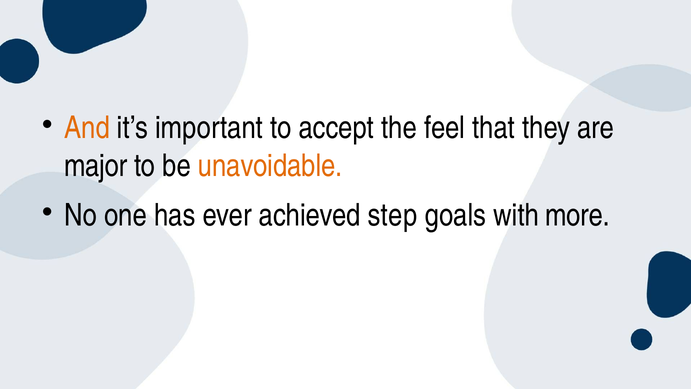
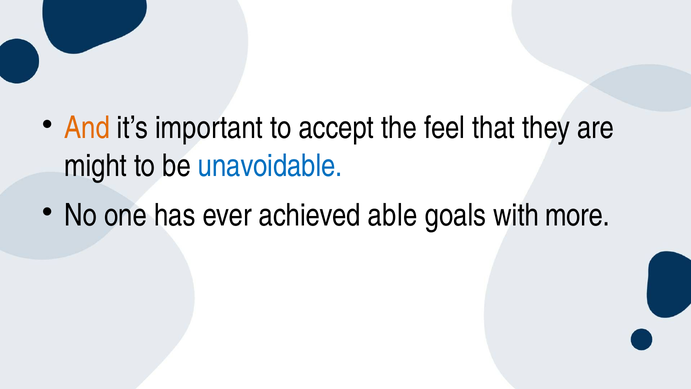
major: major -> might (96, 166)
unavoidable colour: orange -> blue (270, 166)
step: step -> able (393, 215)
